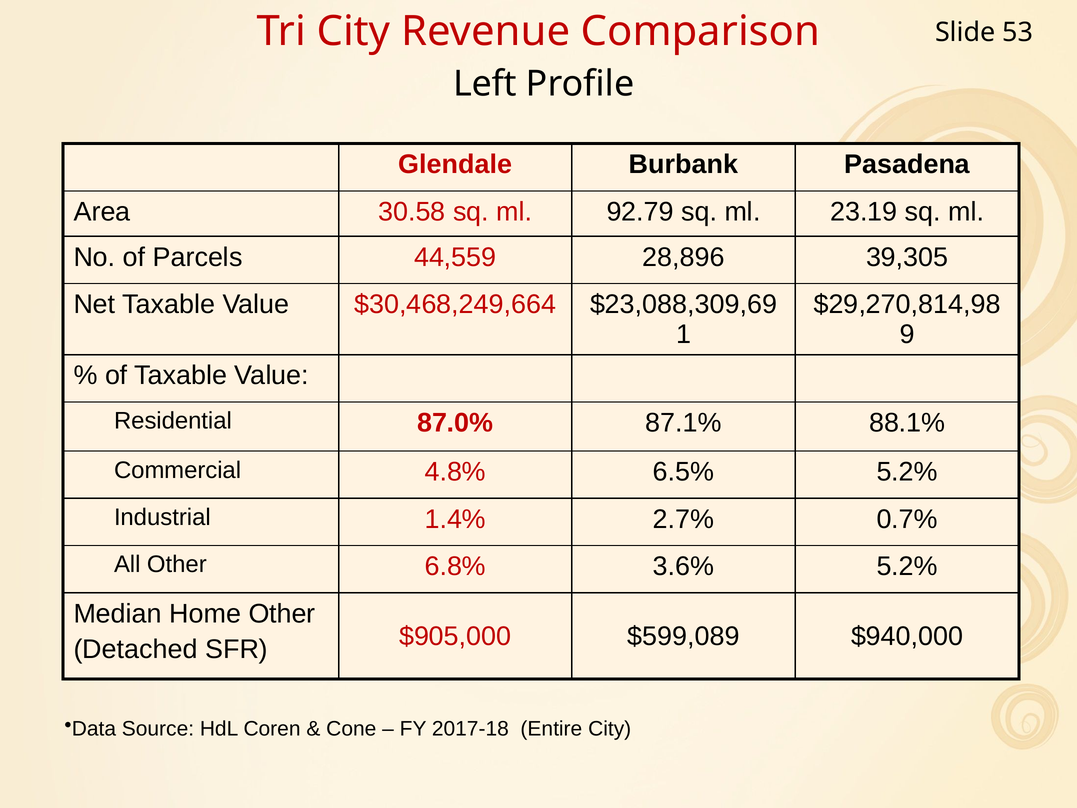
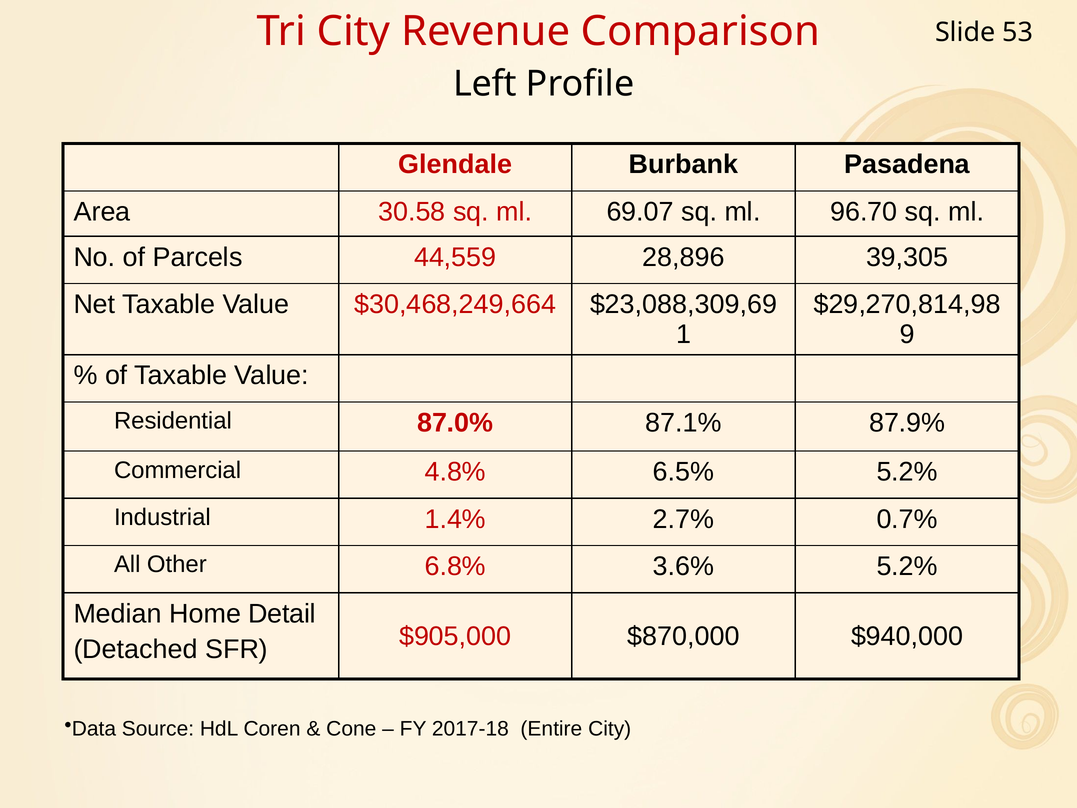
92.79: 92.79 -> 69.07 (640, 212)
23.19: 23.19 -> 96.70 (864, 212)
88.1%: 88.1% -> 87.9% (907, 423)
Home Other: Other -> Detail (282, 614)
$599,089: $599,089 -> $870,000 (684, 636)
